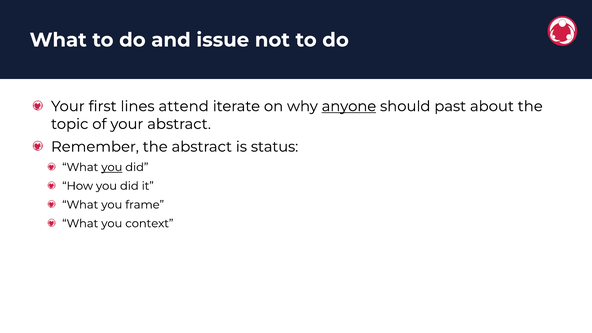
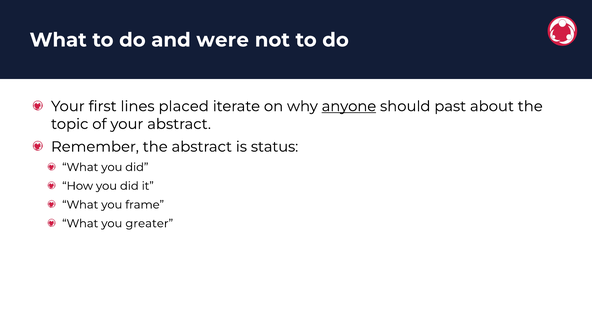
issue: issue -> were (223, 40)
attend: attend -> placed (184, 106)
you underline: present -> none (112, 167)
context: context -> greater (149, 223)
